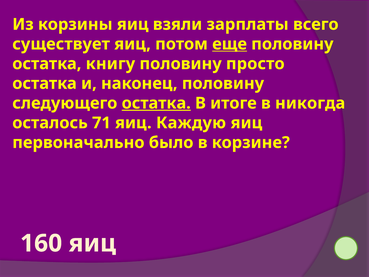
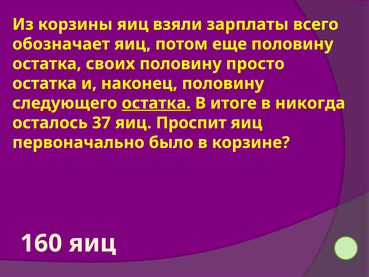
существует: существует -> обозначает (61, 44)
еще underline: present -> none (230, 44)
книгу: книгу -> своих (110, 64)
71: 71 -> 37 (101, 123)
Каждую: Каждую -> Проспит (191, 123)
